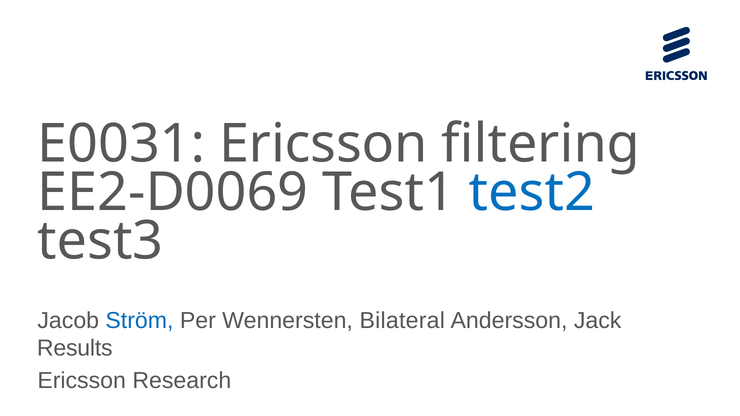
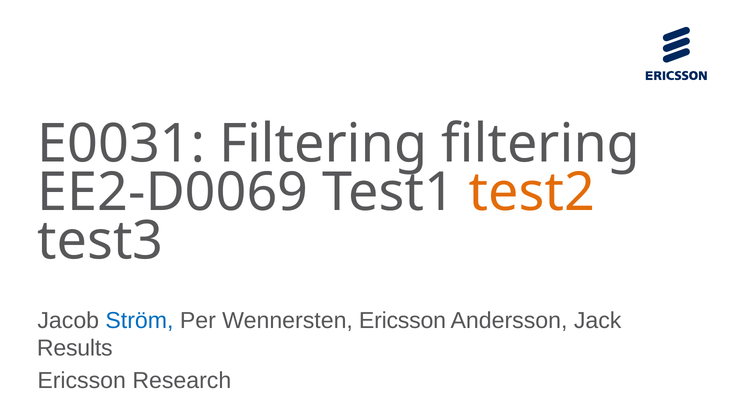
E0031 Ericsson: Ericsson -> Filtering (323, 144)
test2 colour: blue -> orange (532, 193)
Wennersten Bilateral: Bilateral -> Ericsson (402, 321)
